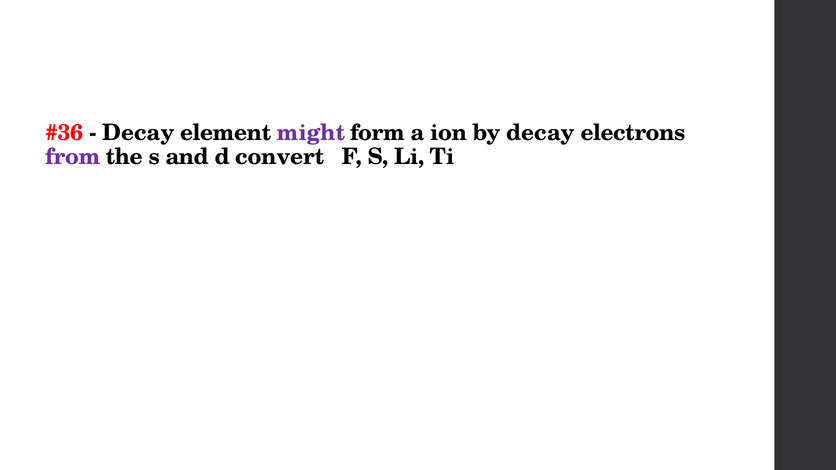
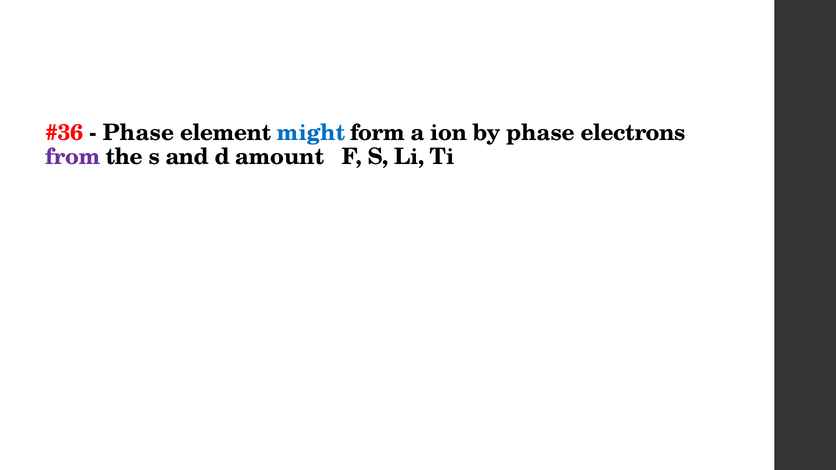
Decay: Decay -> Phase (138, 133)
might colour: purple -> blue (311, 133)
by decay: decay -> phase (541, 133)
convert: convert -> amount (280, 157)
